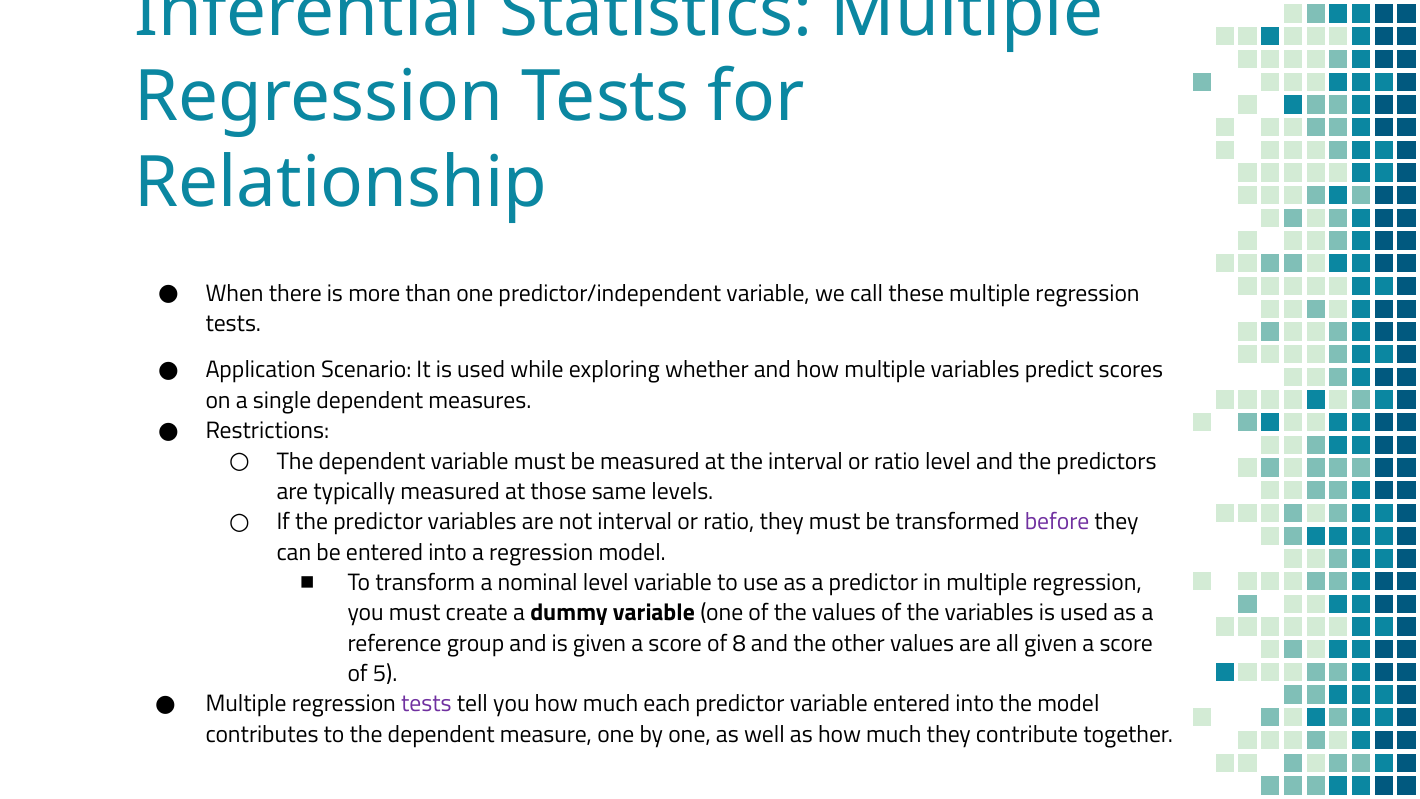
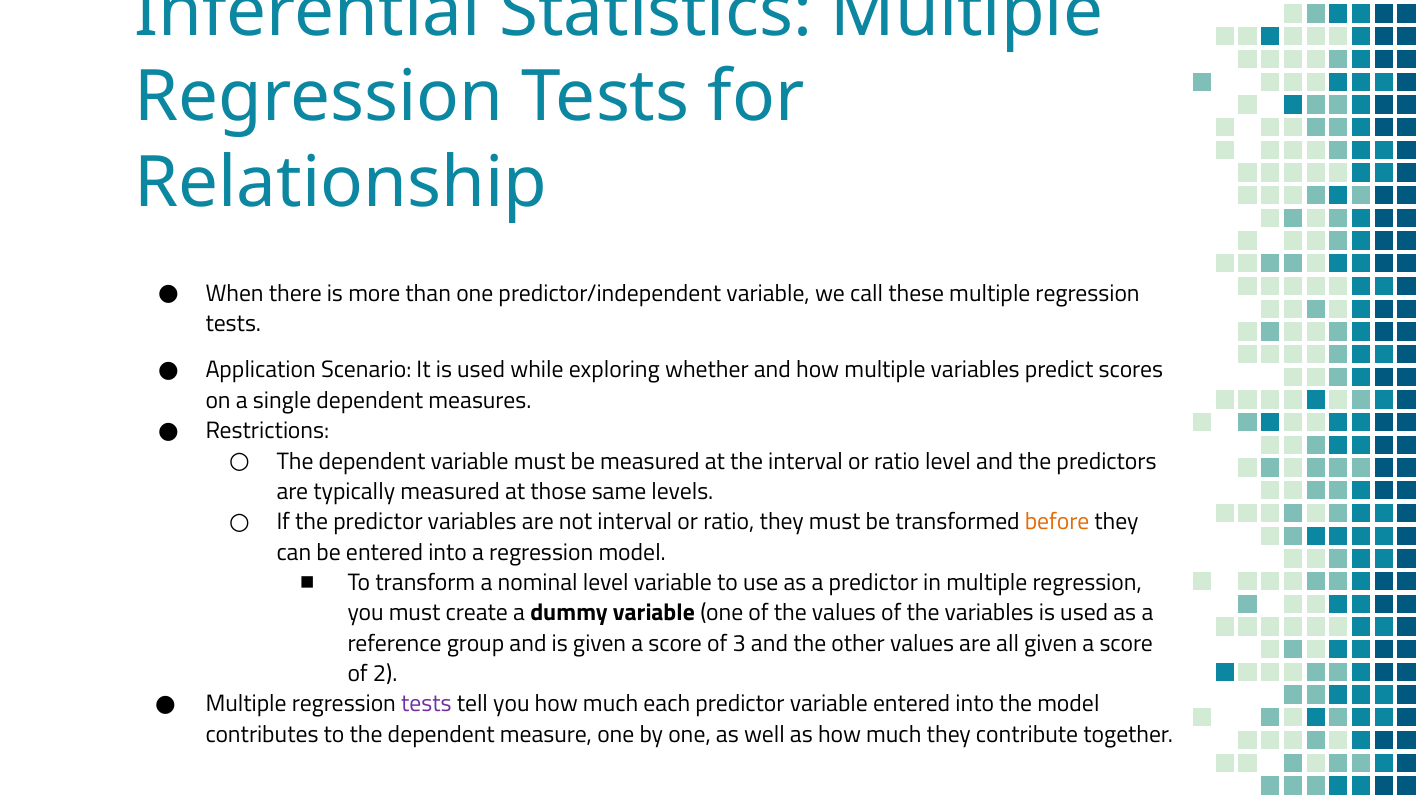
before colour: purple -> orange (1057, 522)
8: 8 -> 3 (739, 643)
5: 5 -> 2 (385, 674)
